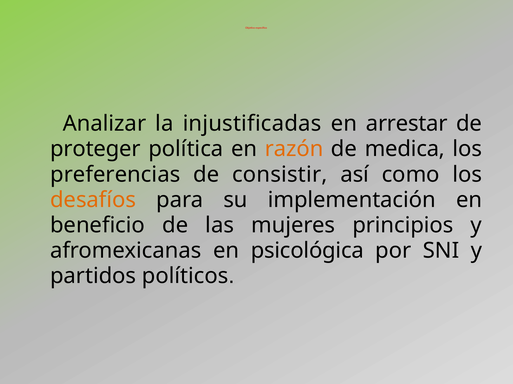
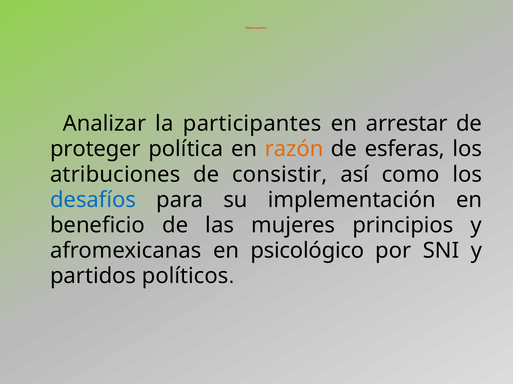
injustificadas: injustificadas -> participantes (252, 124)
medica: medica -> esferas (405, 149)
preferencias: preferencias -> atribuciones (115, 175)
desafíos colour: orange -> blue (93, 200)
psicológica: psicológica -> psicológico (307, 251)
